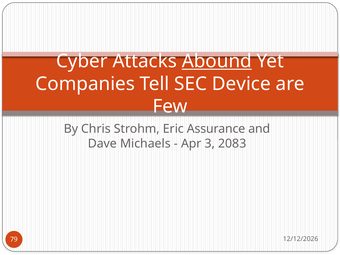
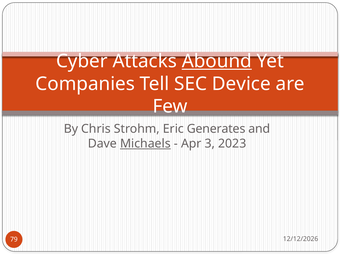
Assurance: Assurance -> Generates (216, 129)
Michaels underline: none -> present (145, 144)
2083: 2083 -> 2023 (232, 144)
